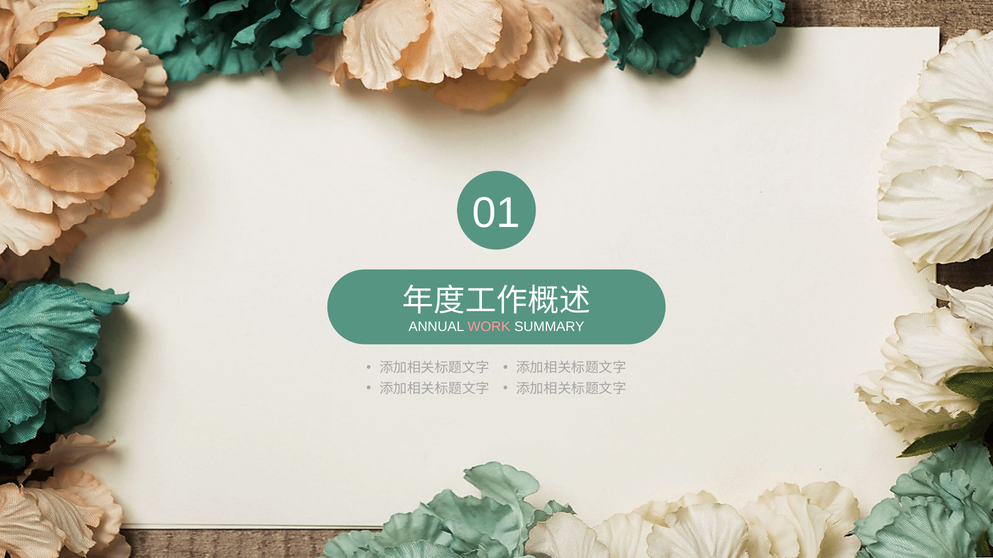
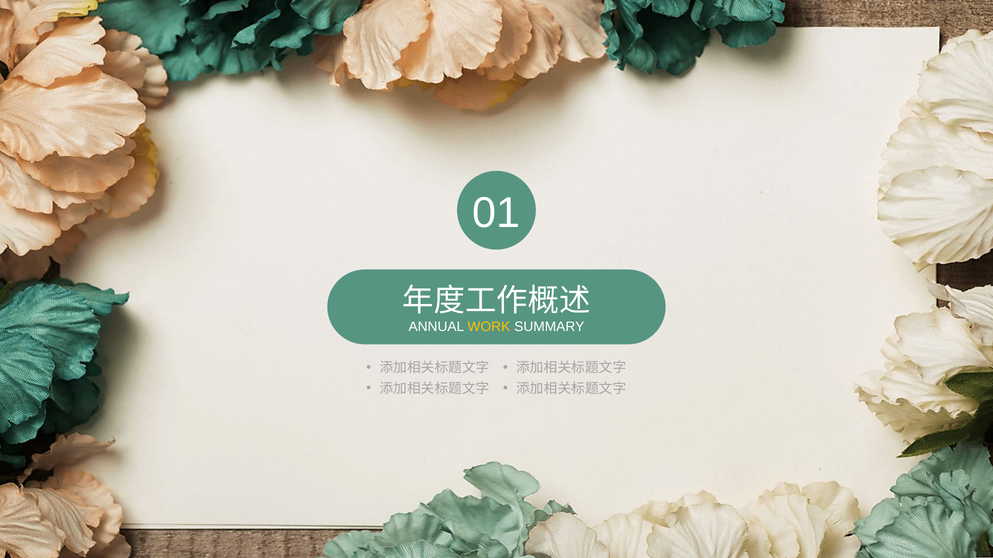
WORK colour: pink -> yellow (489, 327)
